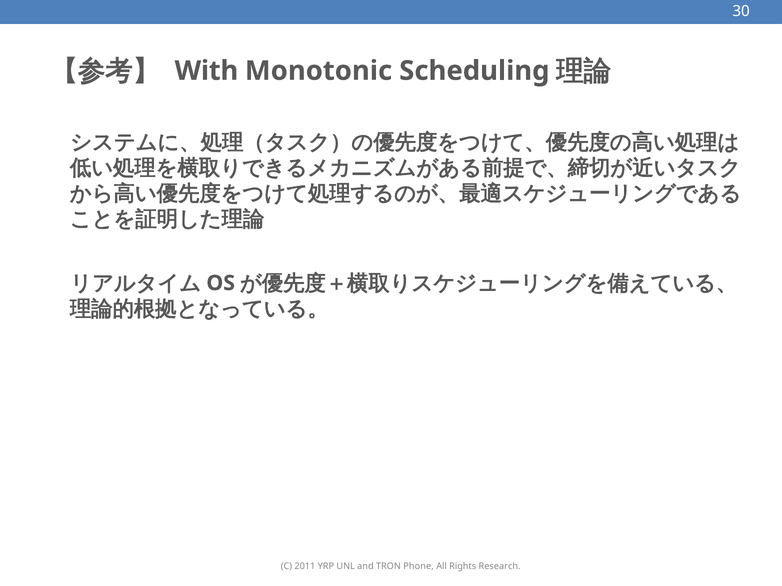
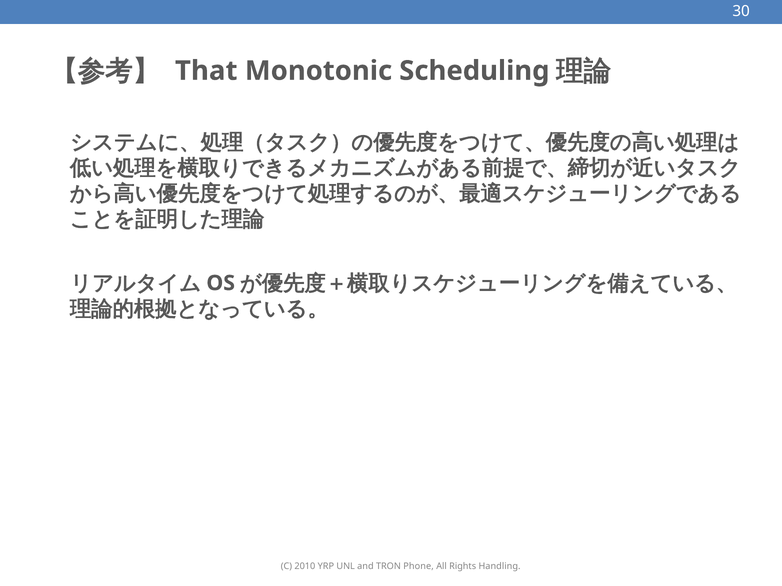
With: With -> That (206, 71)
2011: 2011 -> 2010 (305, 567)
Research: Research -> Handling (500, 567)
